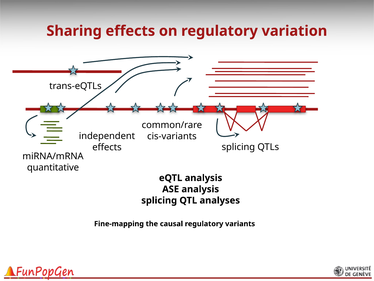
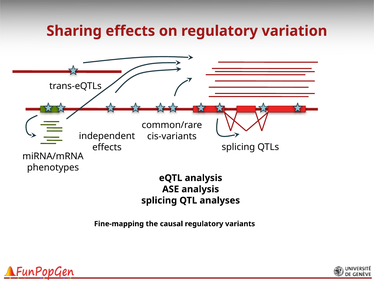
quantitative: quantitative -> phenotypes (53, 167)
